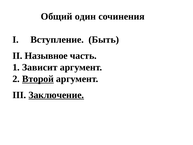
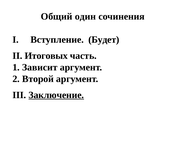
Быть: Быть -> Будет (104, 40)
Назывное: Назывное -> Итоговых (46, 56)
Второй underline: present -> none (38, 79)
